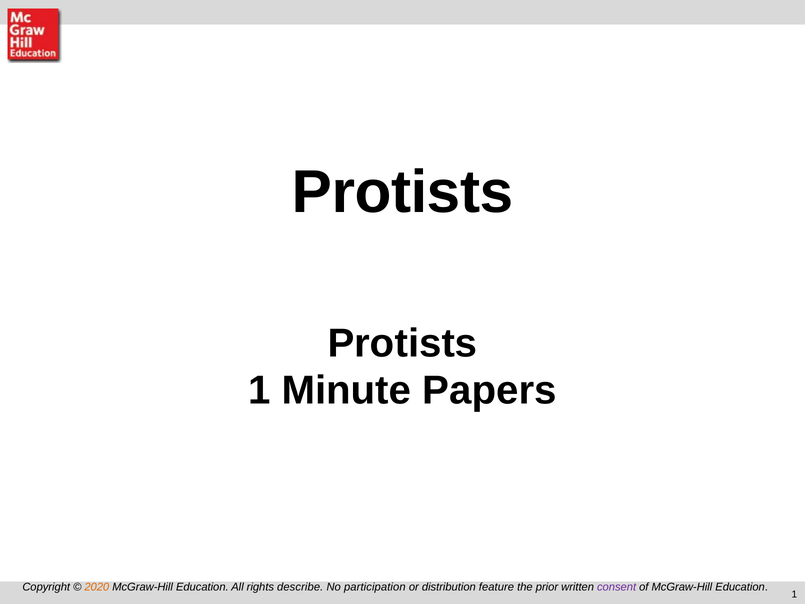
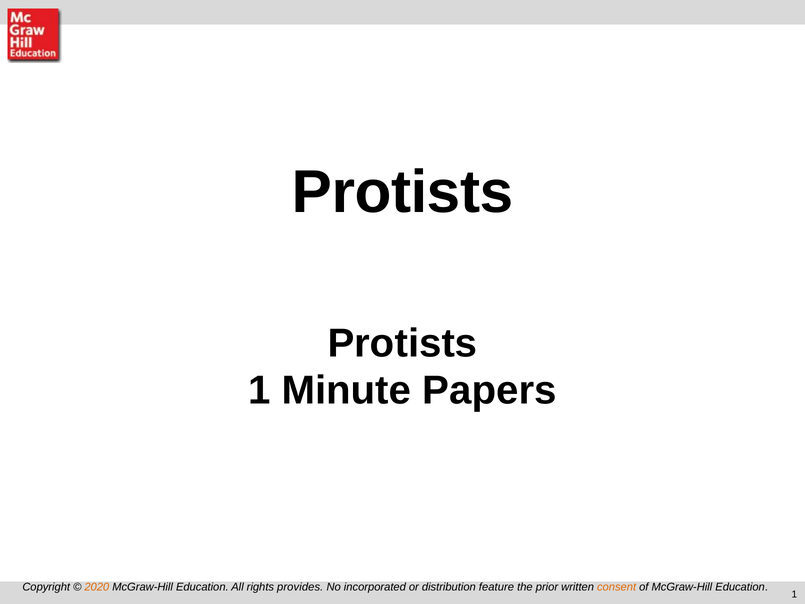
describe: describe -> provides (300, 587)
participation: participation -> incorporated (375, 587)
consent colour: purple -> orange (617, 587)
